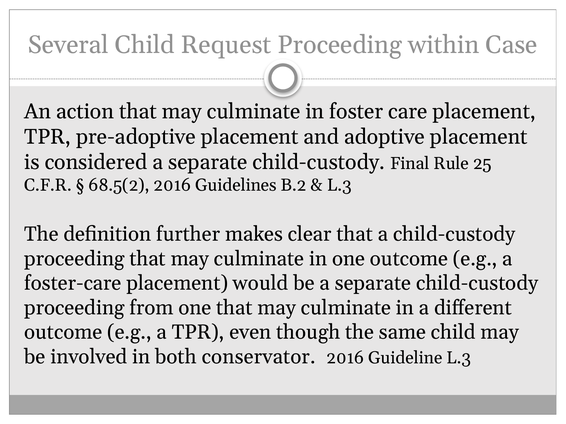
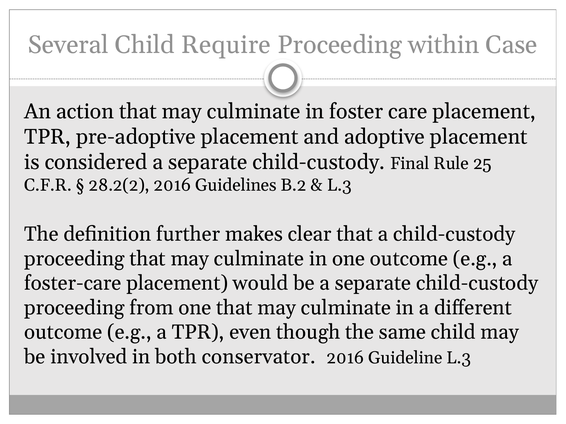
Request: Request -> Require (226, 45)
68.5(2: 68.5(2 -> 28.2(2 (119, 185)
